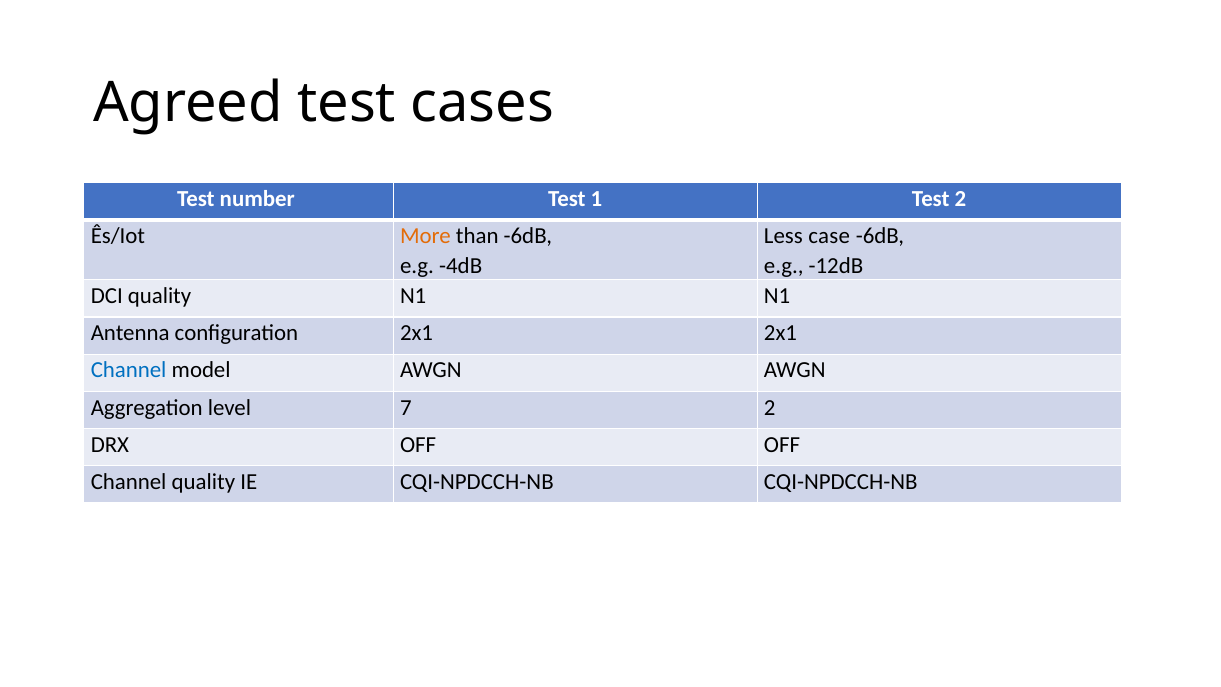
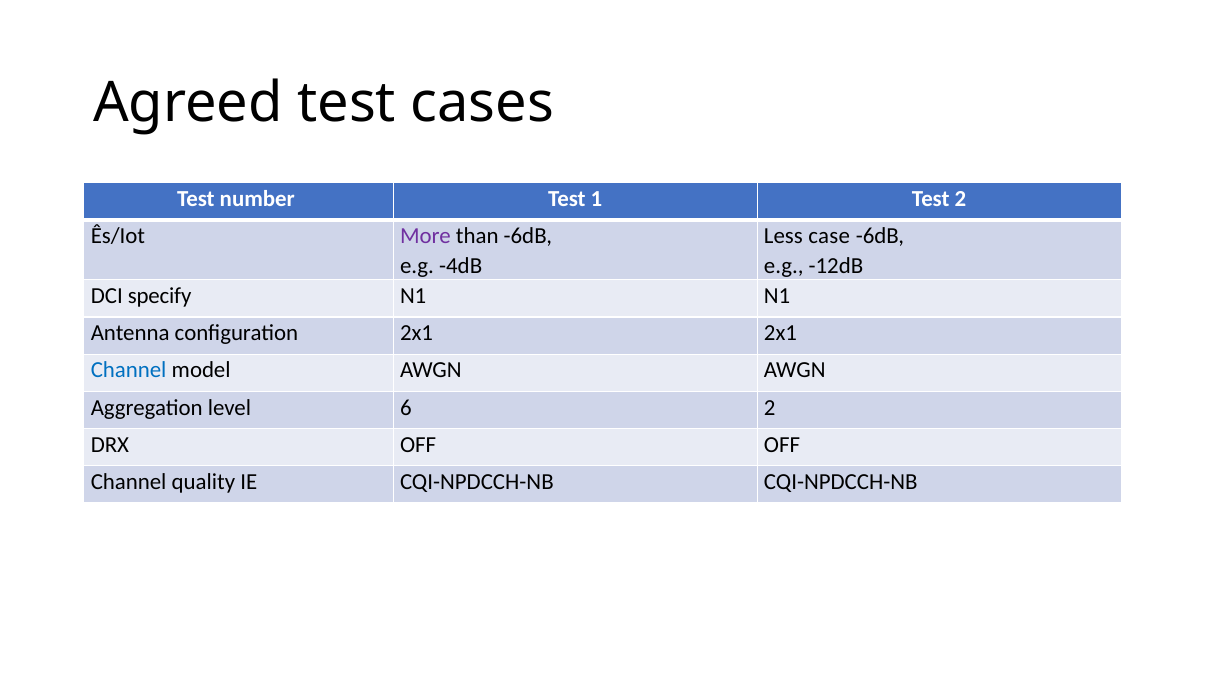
More colour: orange -> purple (425, 236)
DCI quality: quality -> specify (160, 296)
7: 7 -> 6 (406, 407)
